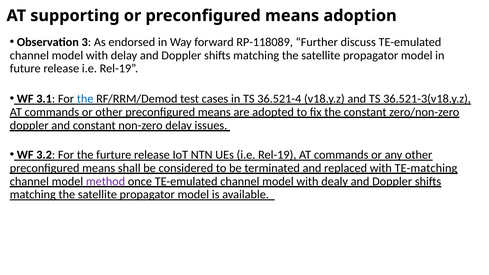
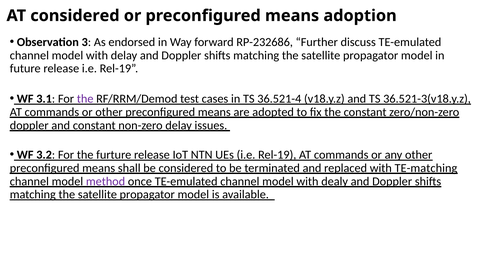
AT supporting: supporting -> considered (75, 16)
RP-118089: RP-118089 -> RP-232686 (265, 42)
the colour: blue -> purple (85, 99)
